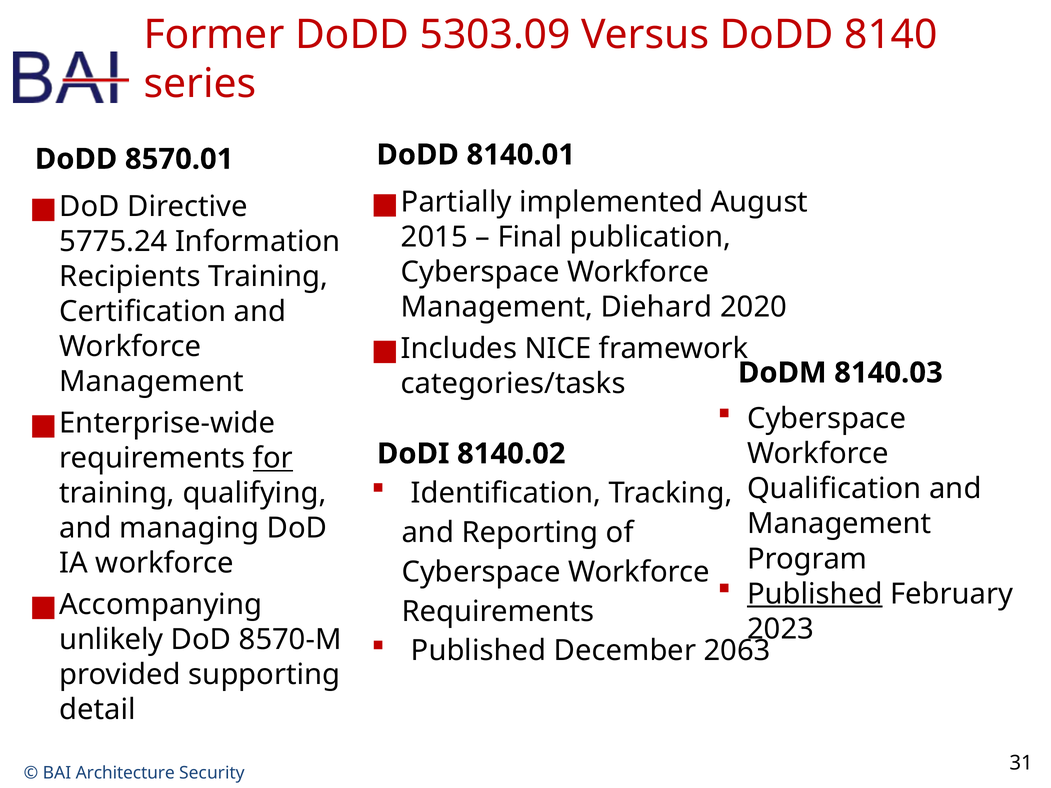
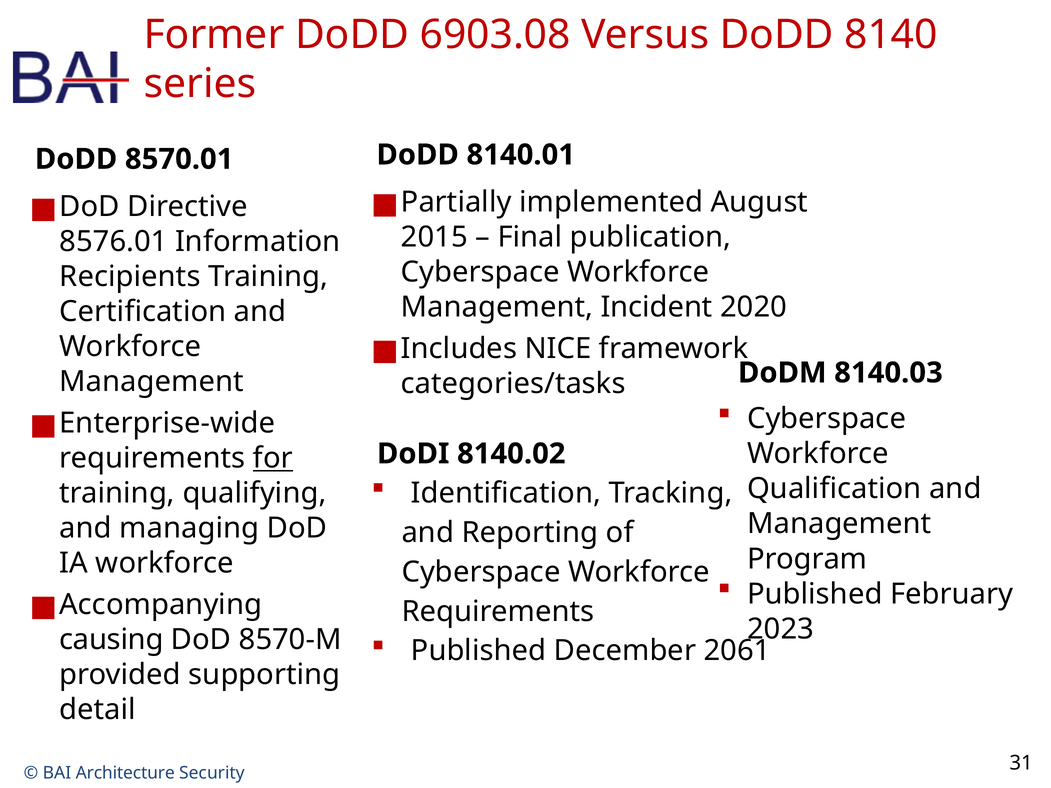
5303.09: 5303.09 -> 6903.08 (495, 35)
5775.24: 5775.24 -> 8576.01 (113, 242)
Diehard: Diehard -> Incident (657, 307)
Published underline: present -> none (815, 594)
unlikely: unlikely -> causing (111, 640)
2063: 2063 -> 2061 (737, 651)
